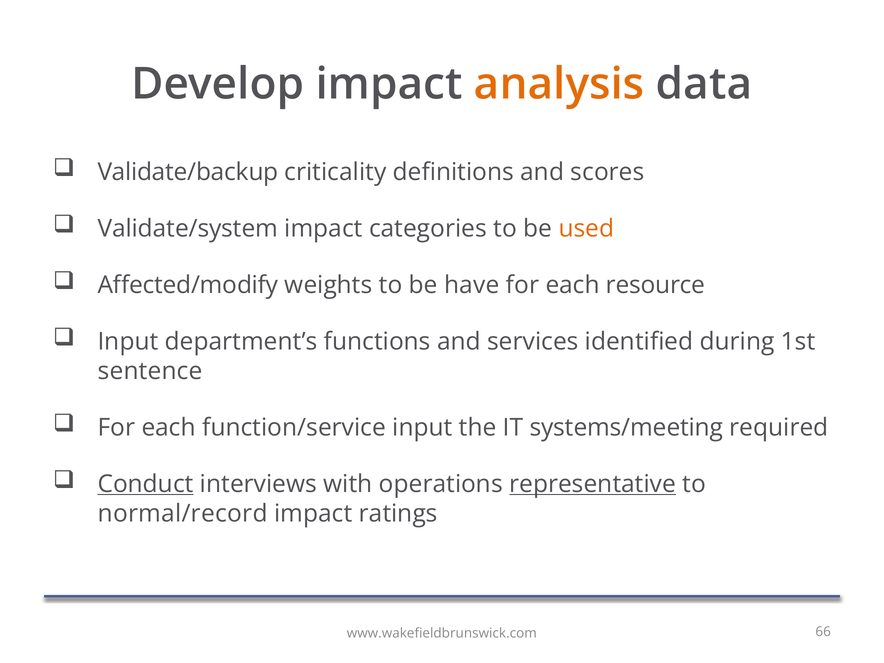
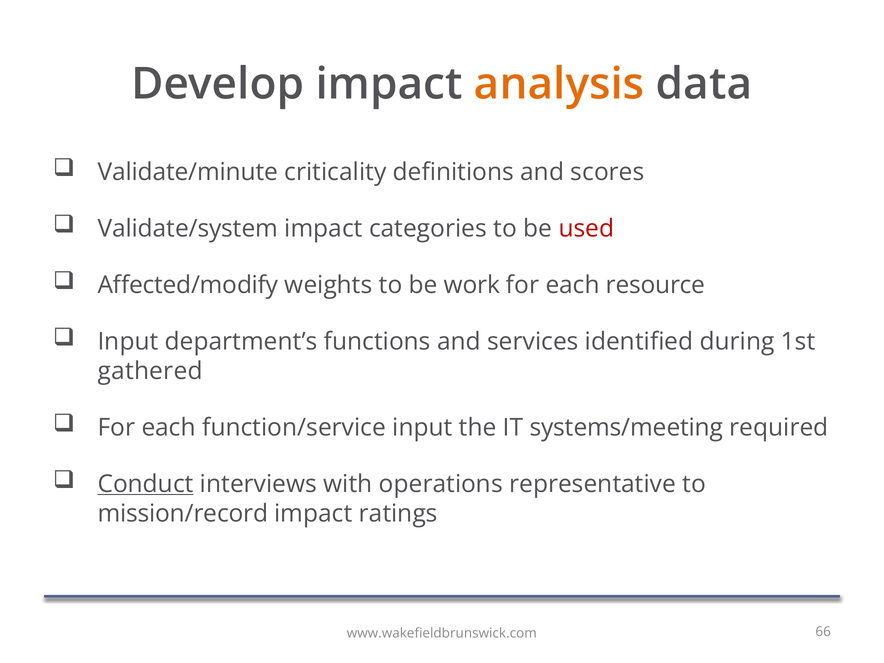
Validate/backup: Validate/backup -> Validate/minute (188, 172)
used colour: orange -> red (586, 229)
have: have -> work (472, 285)
sentence: sentence -> gathered (150, 371)
representative underline: present -> none (593, 484)
normal/record: normal/record -> mission/record (183, 513)
